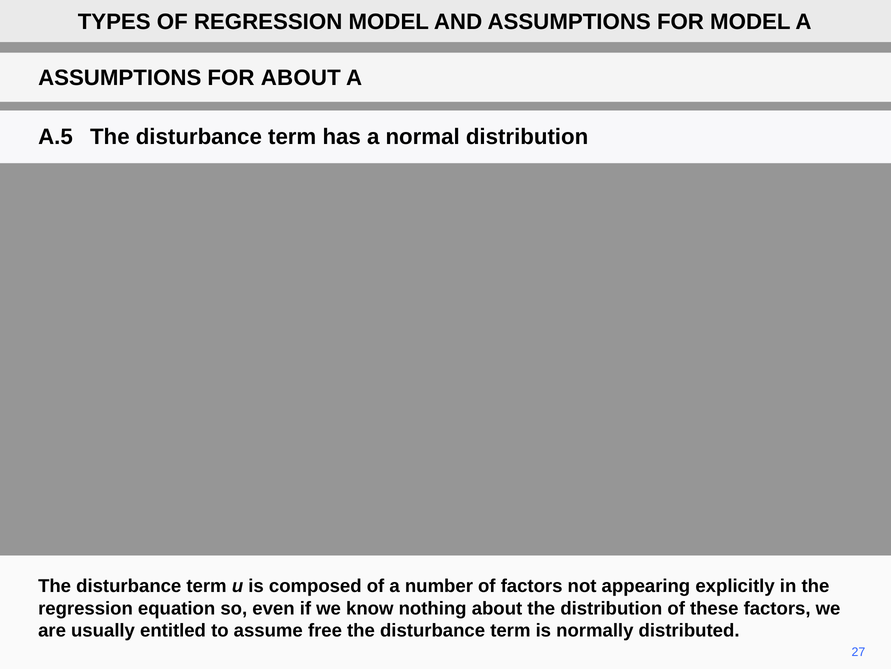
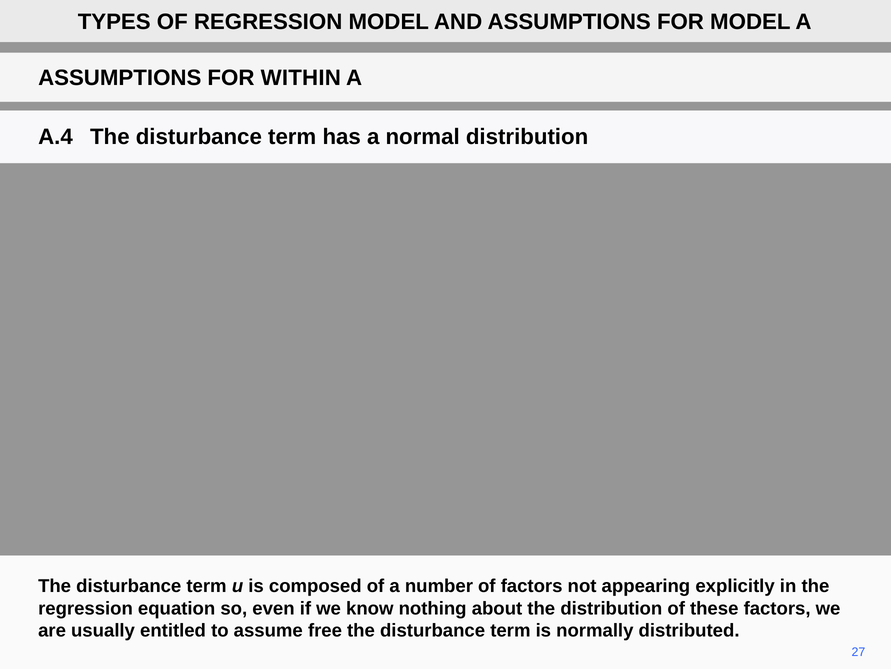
FOR ABOUT: ABOUT -> WITHIN (301, 78)
A.5: A.5 -> A.4 (55, 137)
